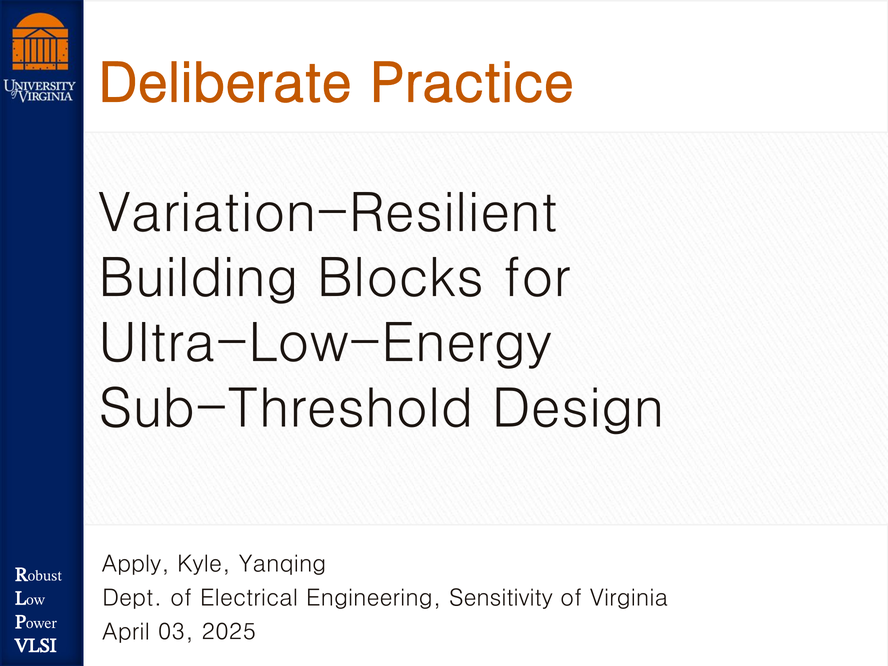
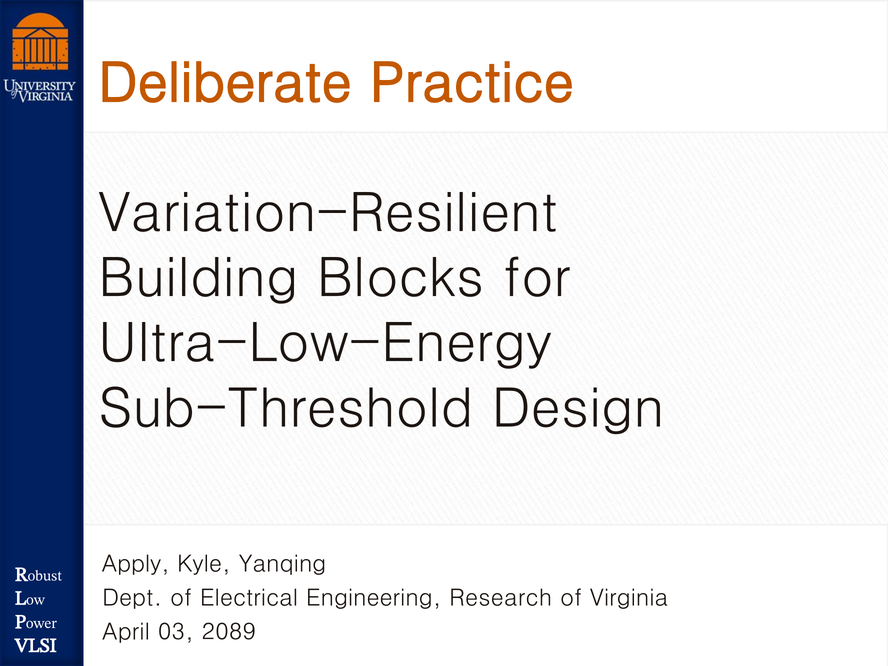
Sensitivity: Sensitivity -> Research (501, 598)
2025: 2025 -> 2089 (229, 632)
